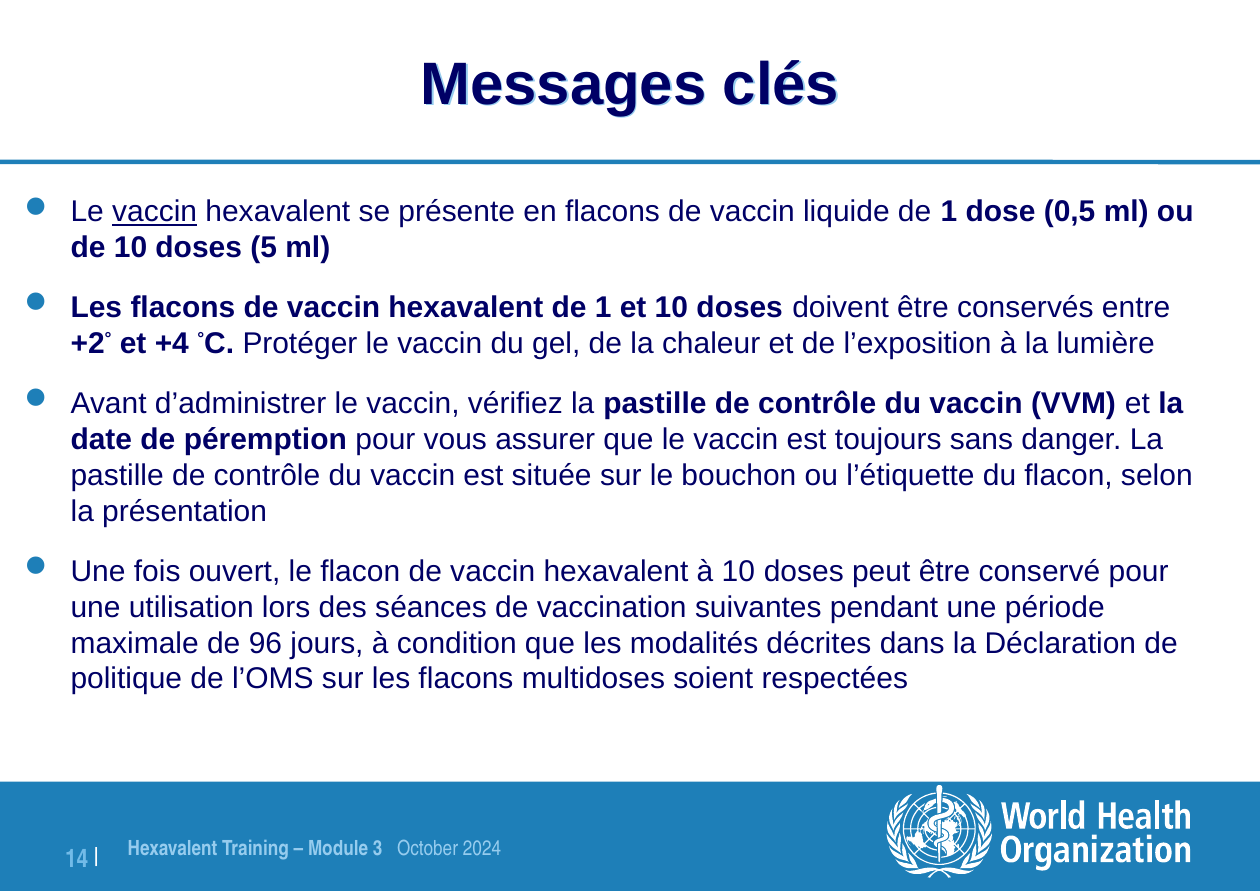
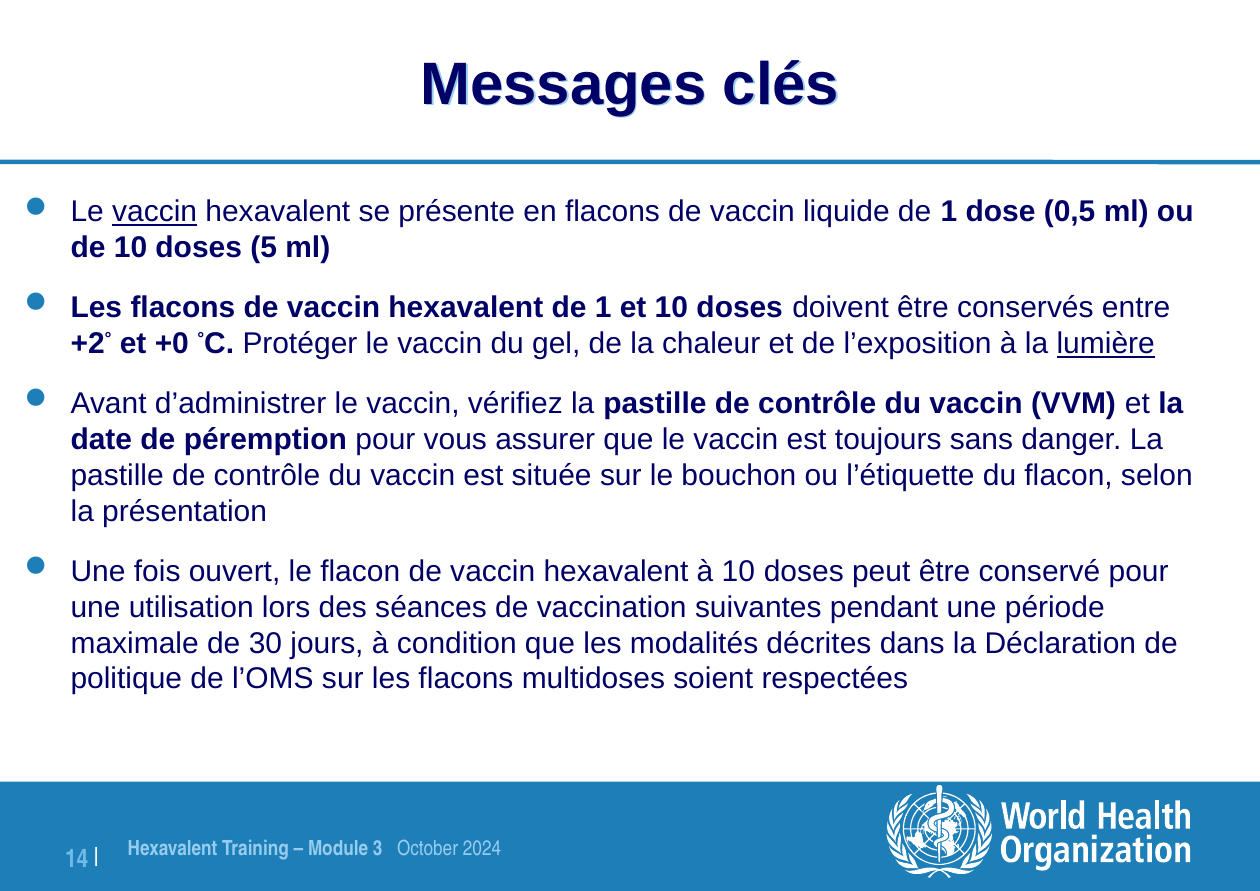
+4: +4 -> +0 (172, 344)
lumière underline: none -> present (1106, 344)
96: 96 -> 30 (265, 643)
